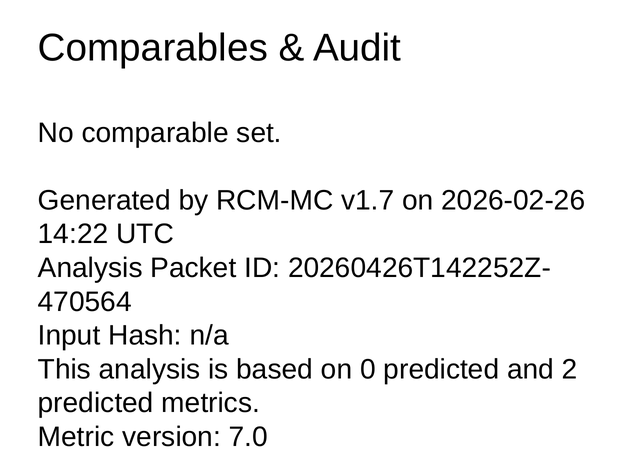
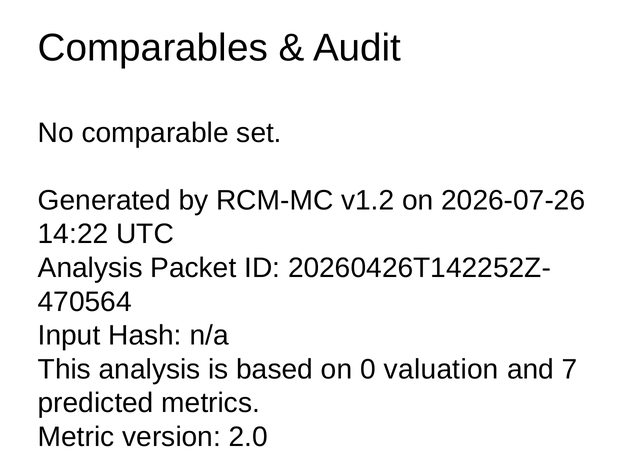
v1.7: v1.7 -> v1.2 (368, 200)
2026-02-26: 2026-02-26 -> 2026-07-26 (513, 200)
0 predicted: predicted -> valuation (441, 369)
2: 2 -> 7 (570, 369)
7.0: 7.0 -> 2.0 (248, 437)
